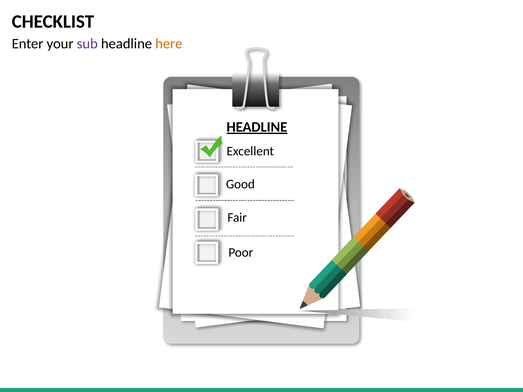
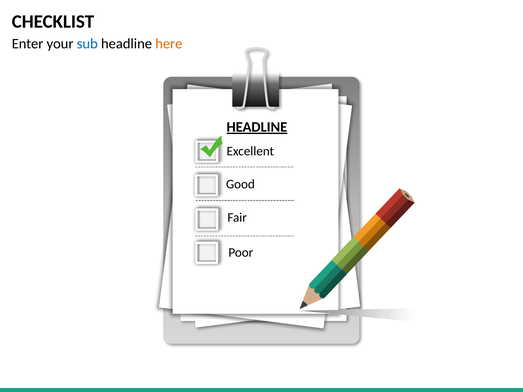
sub colour: purple -> blue (87, 44)
